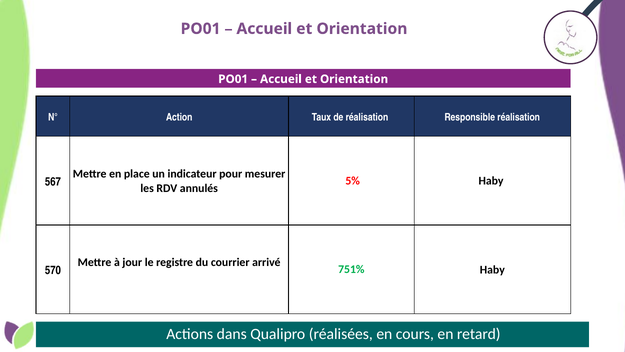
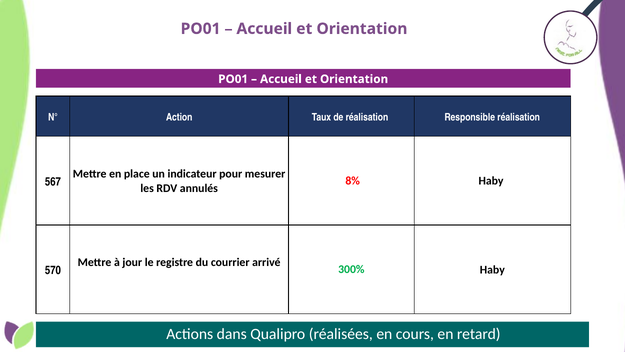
5%: 5% -> 8% (353, 181)
751%: 751% -> 300% (351, 269)
